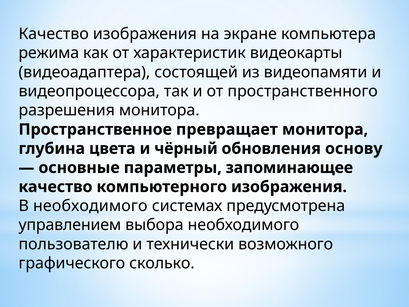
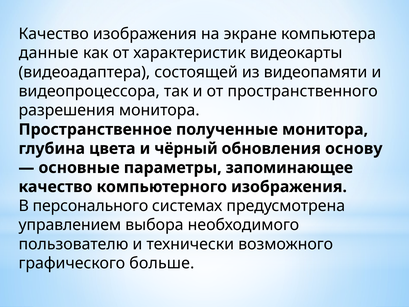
режима: режима -> данные (49, 53)
превращает: превращает -> полученные (227, 129)
В необходимого: необходимого -> персонального (90, 206)
сколько: сколько -> больше (162, 263)
